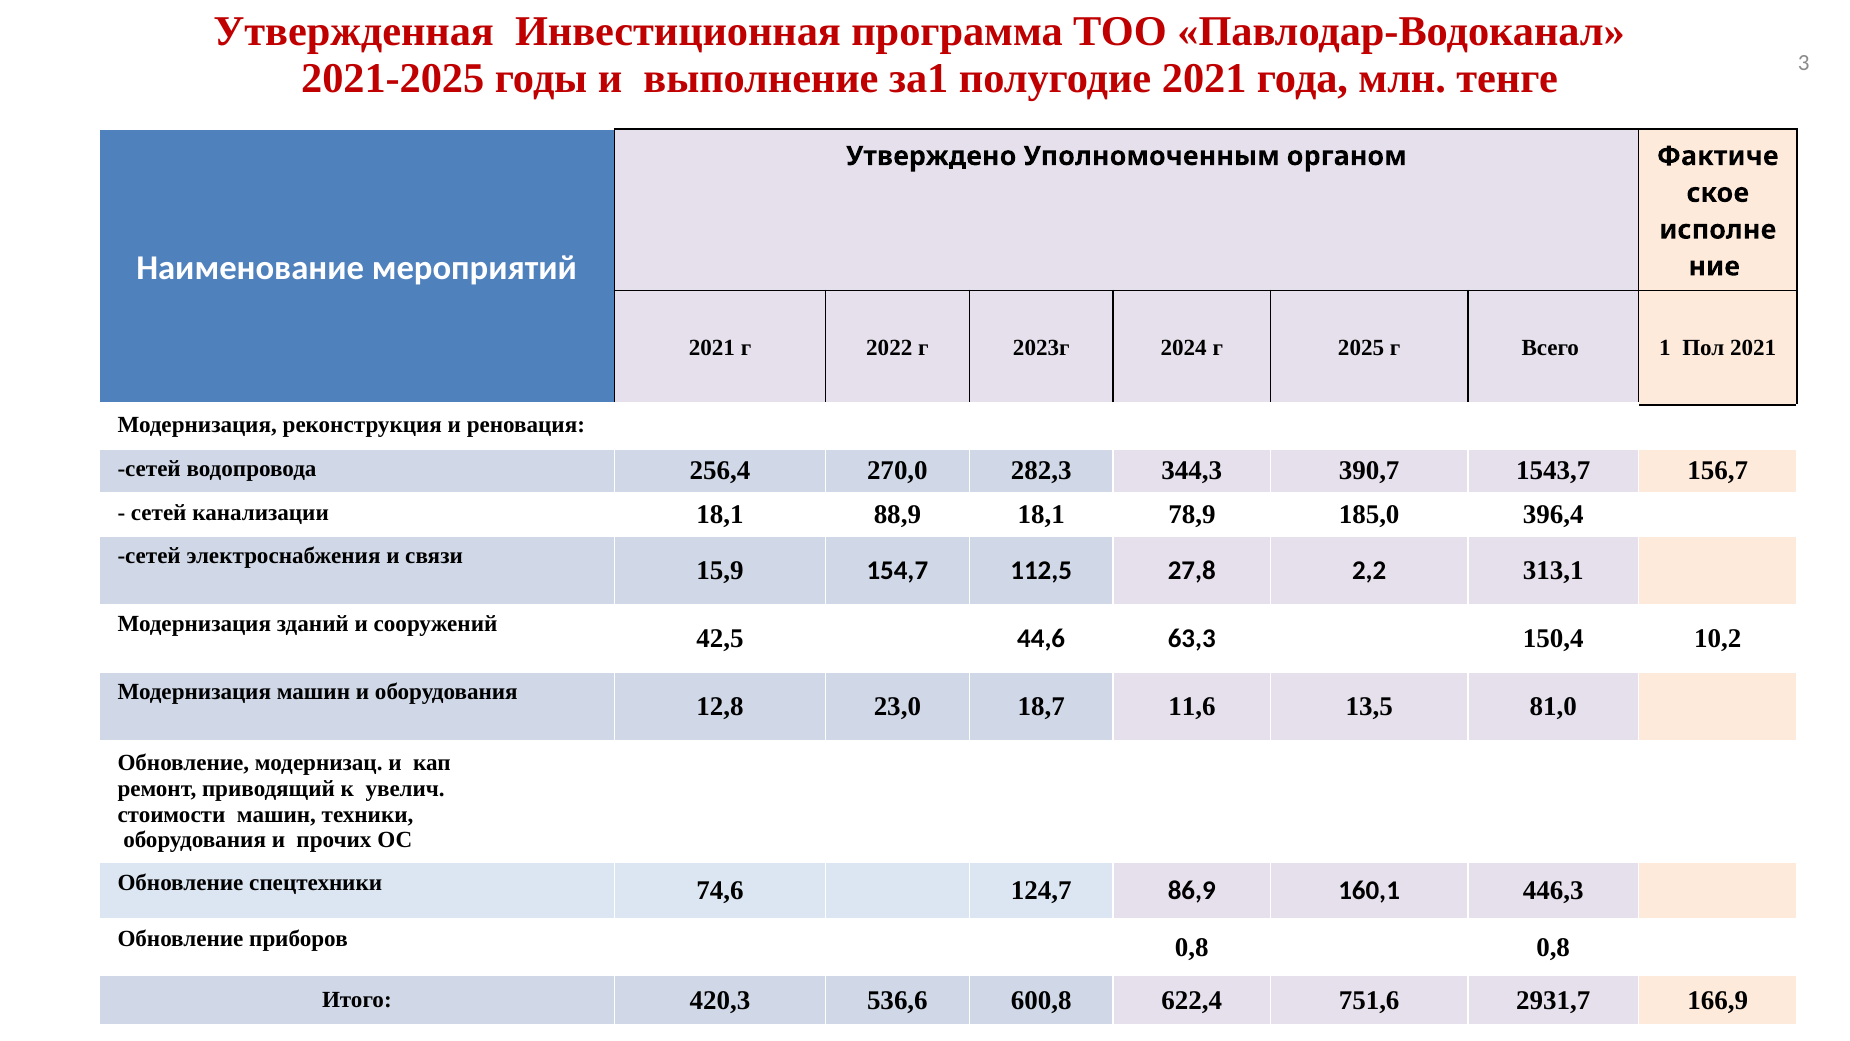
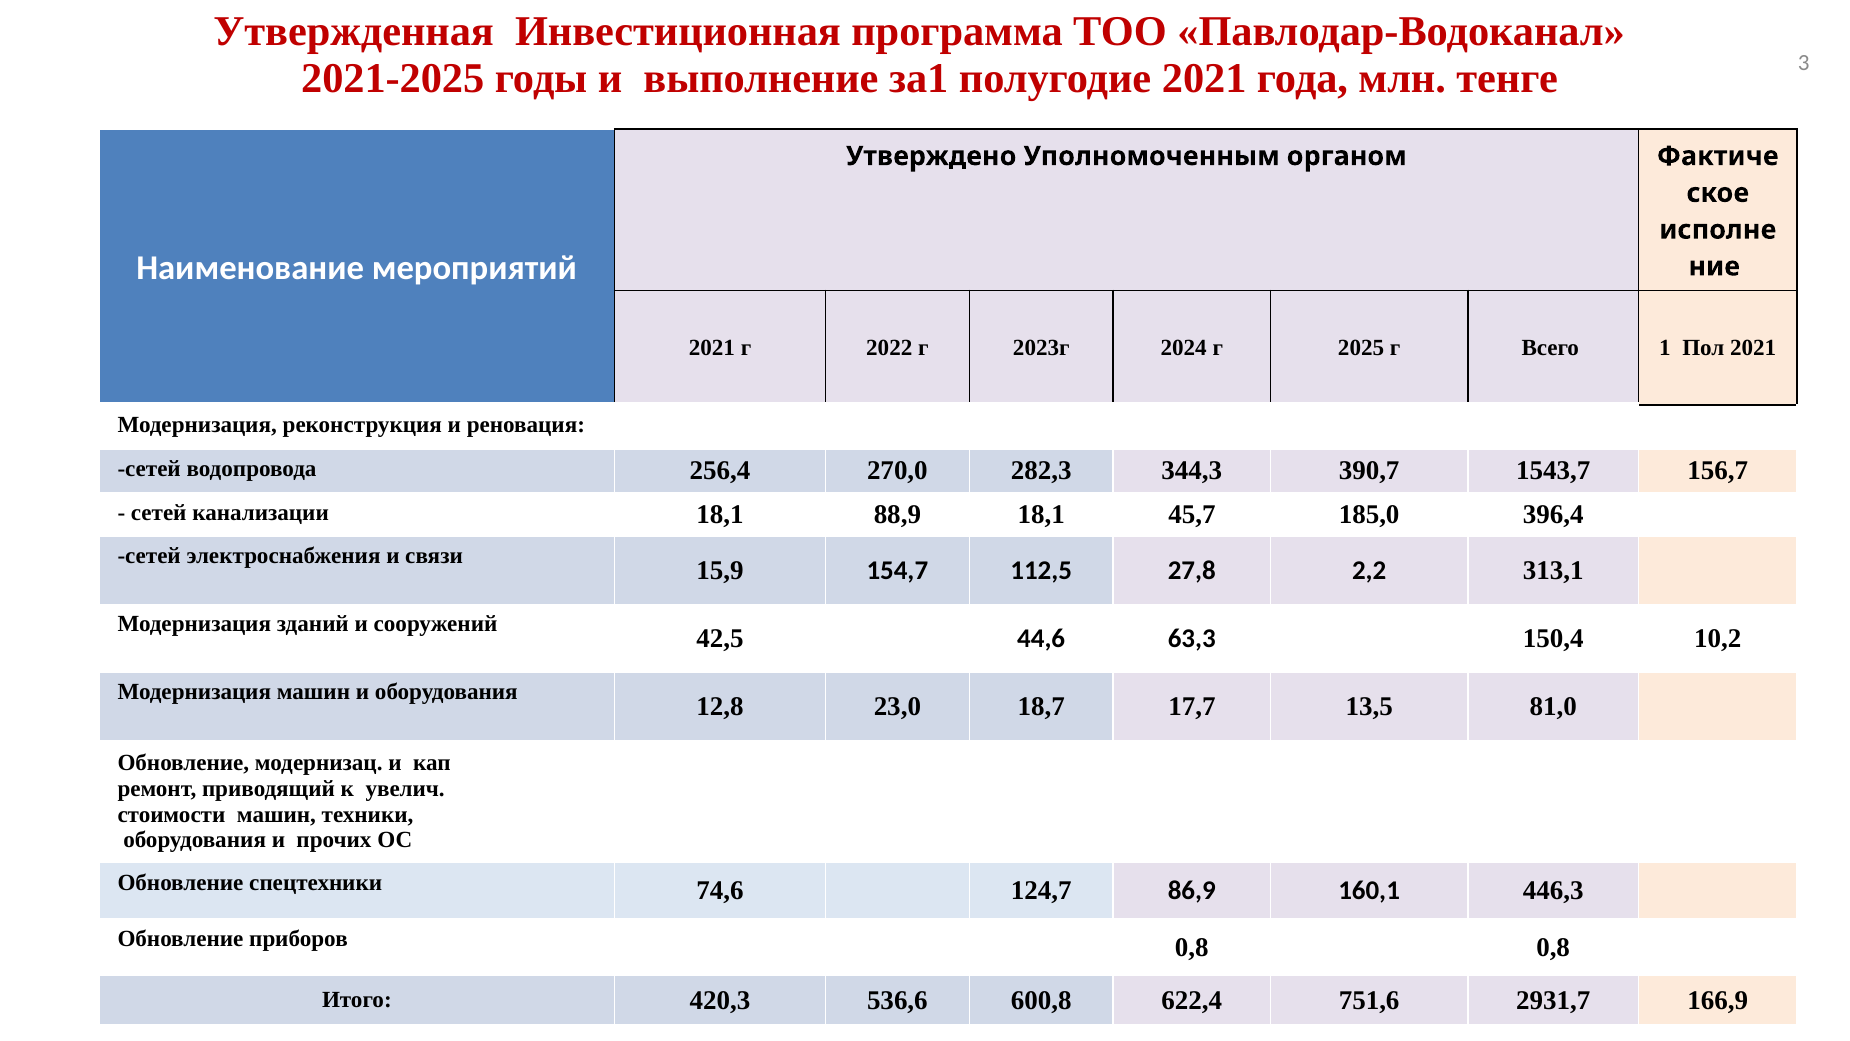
78,9: 78,9 -> 45,7 (1192, 514)
11,6: 11,6 -> 17,7 (1192, 706)
